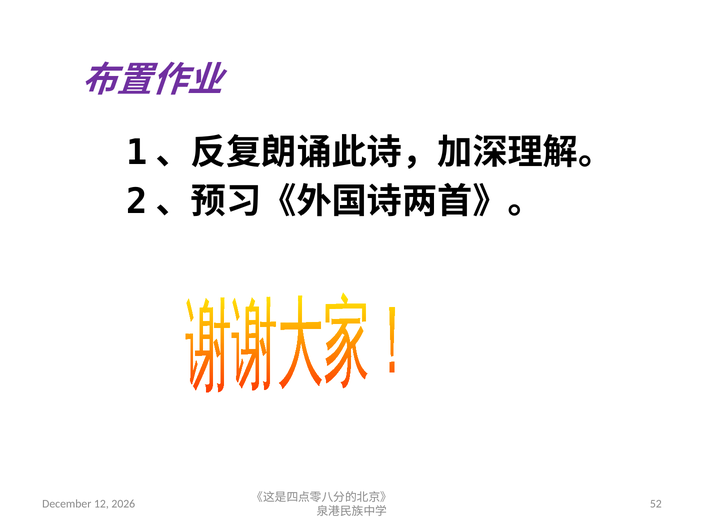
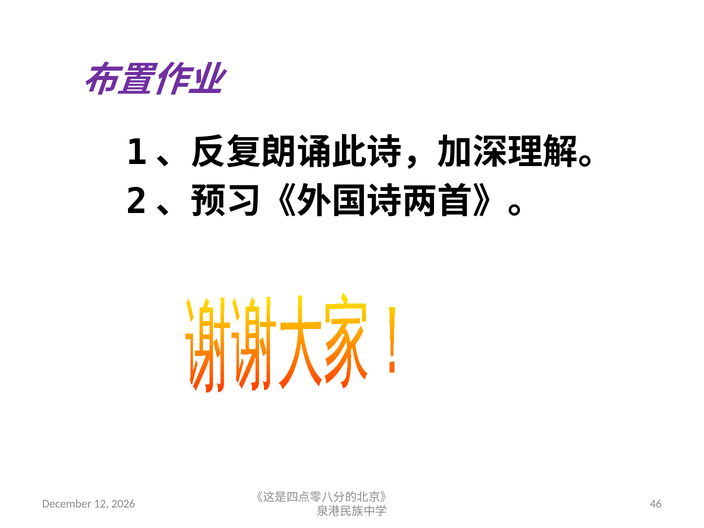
52: 52 -> 46 (656, 504)
